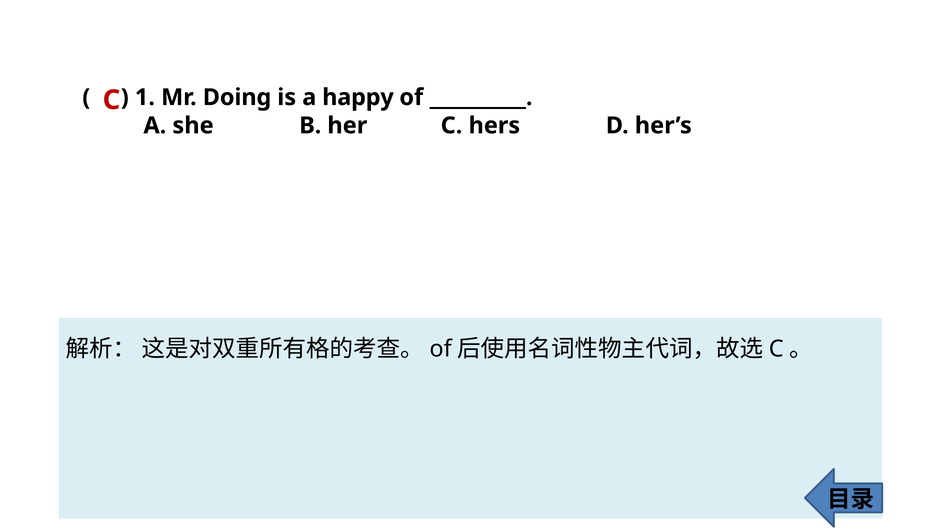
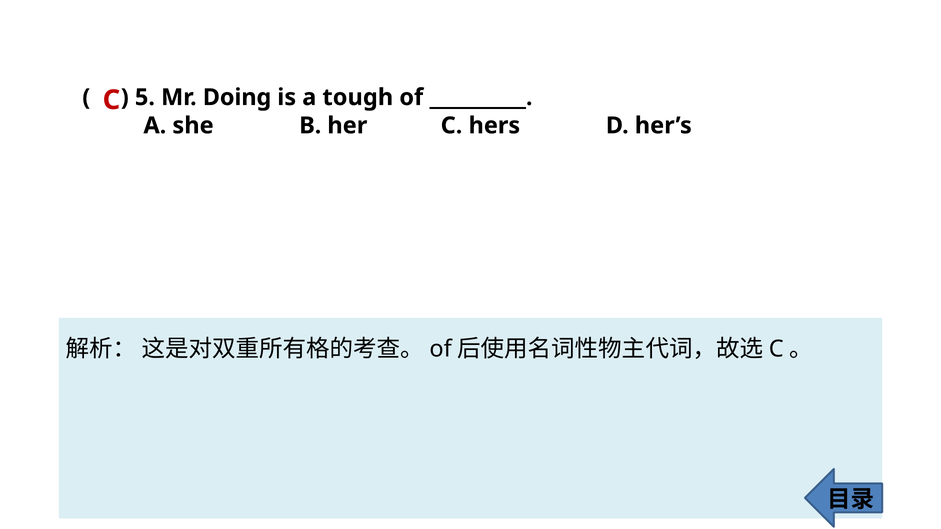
1: 1 -> 5 (145, 97)
happy: happy -> tough (358, 97)
